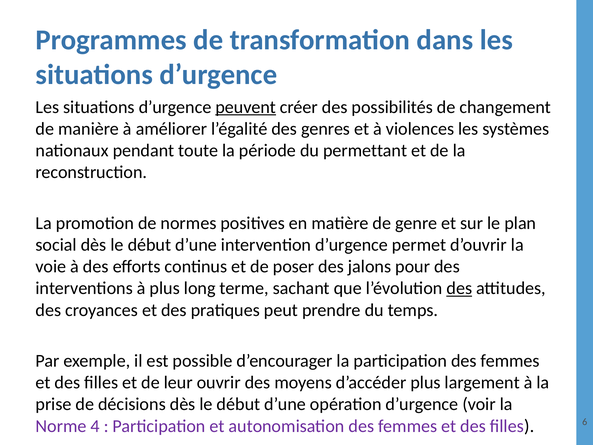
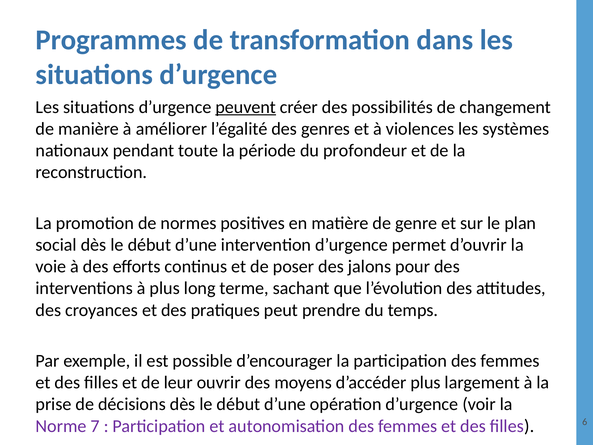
permettant: permettant -> profondeur (365, 151)
des underline: present -> none (459, 288)
4: 4 -> 7 (95, 426)
